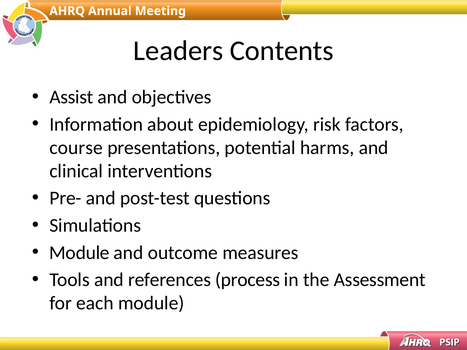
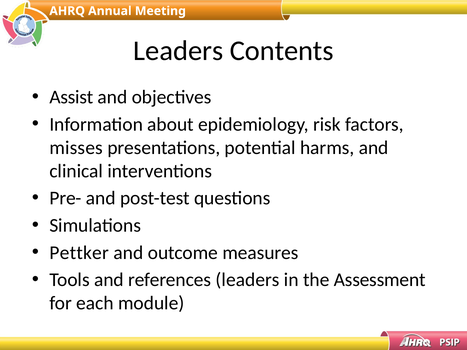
course: course -> misses (76, 148)
Module: Module -> Pettker (79, 253)
references process: process -> leaders (248, 280)
